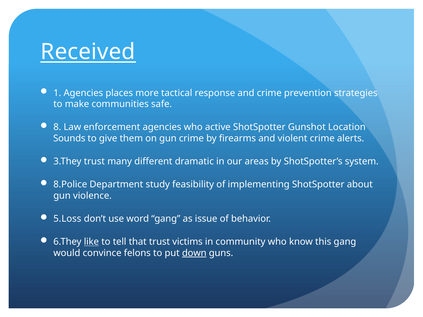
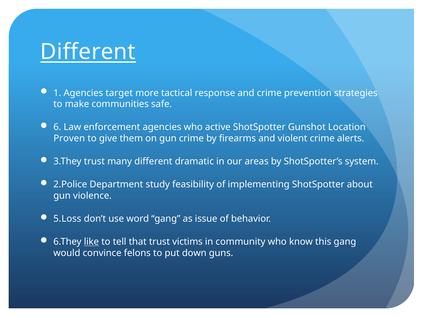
Received: Received -> Different (88, 52)
places: places -> target (119, 93)
8: 8 -> 6 (57, 127)
Sounds: Sounds -> Proven (69, 139)
8.Police: 8.Police -> 2.Police (70, 185)
down underline: present -> none (194, 253)
